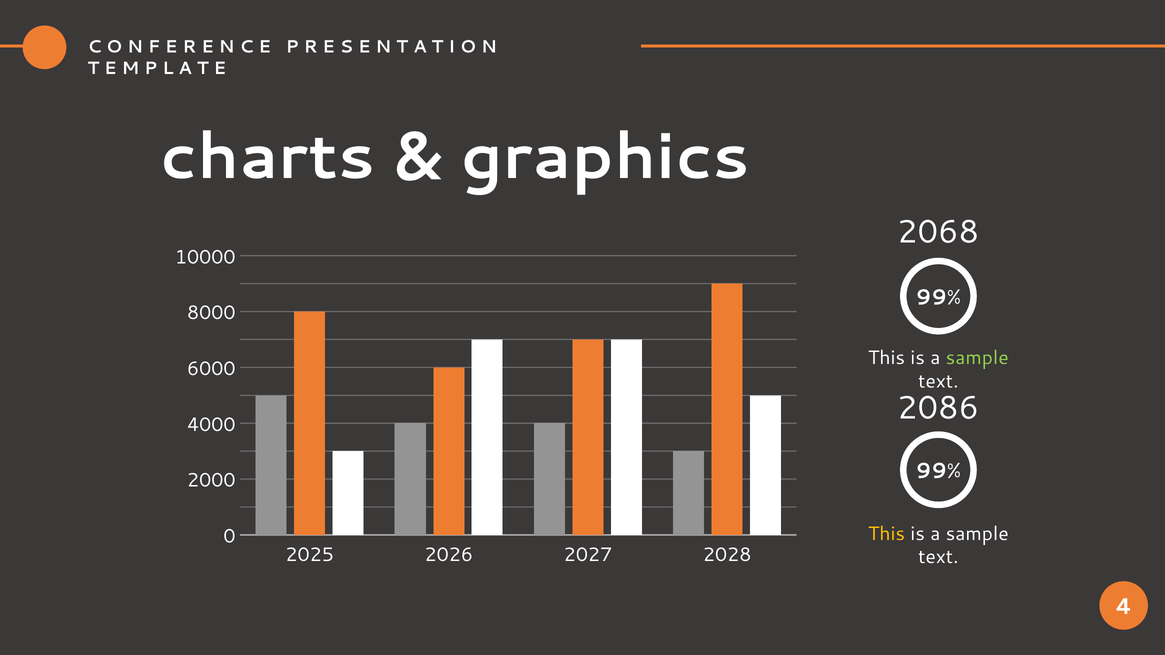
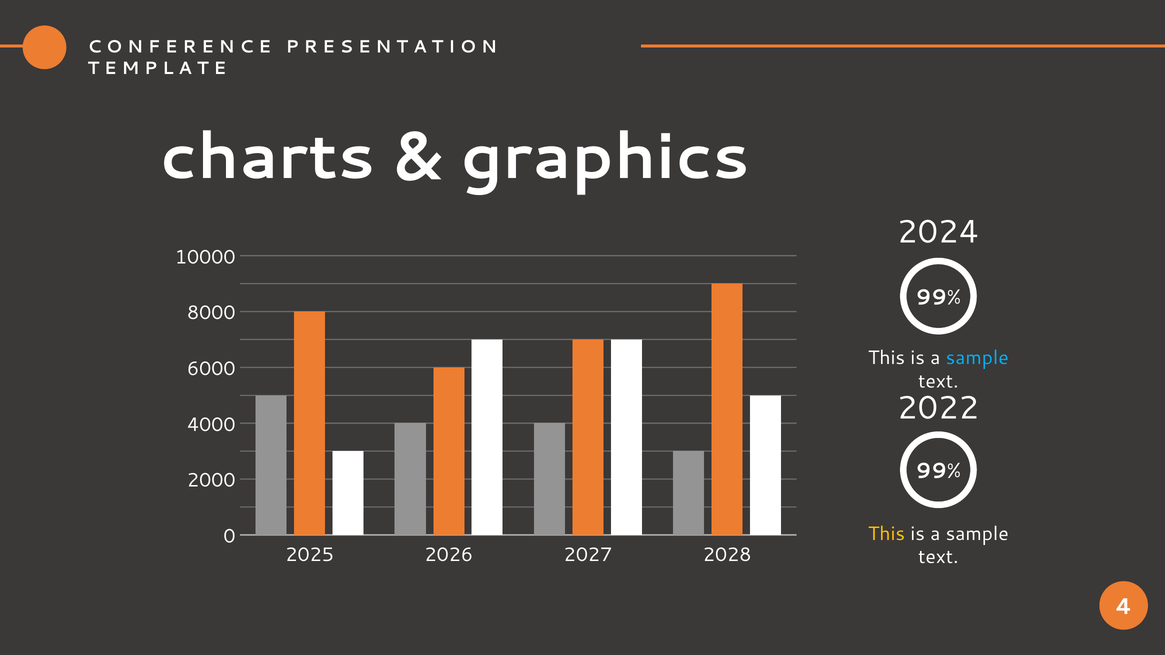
2068: 2068 -> 2024 (938, 232)
sample colour: light green -> light blue (977, 358)
2086: 2086 -> 2022 (938, 408)
